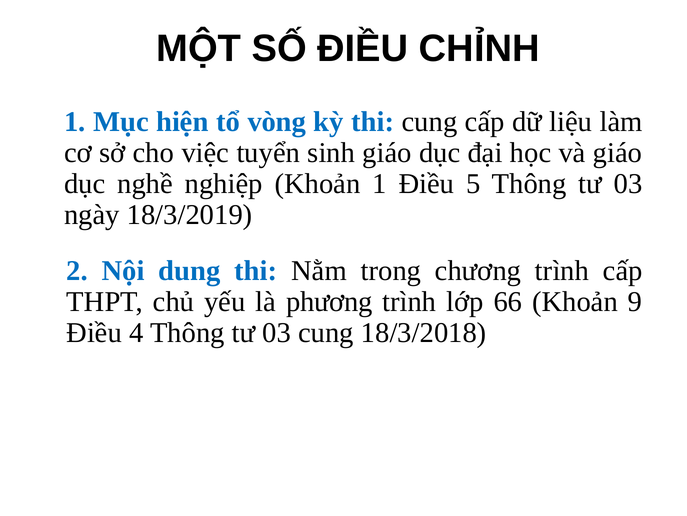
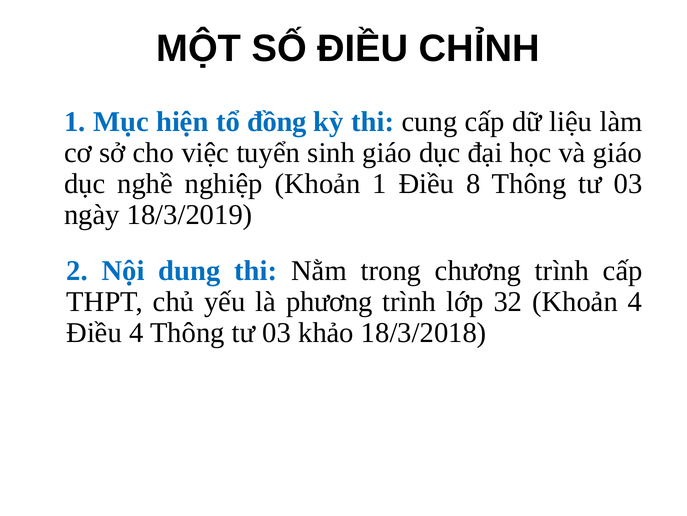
vòng: vòng -> đồng (277, 122)
5: 5 -> 8 (473, 184)
66: 66 -> 32 (508, 301)
Khoản 9: 9 -> 4 (635, 301)
03 cung: cung -> khảo (326, 332)
